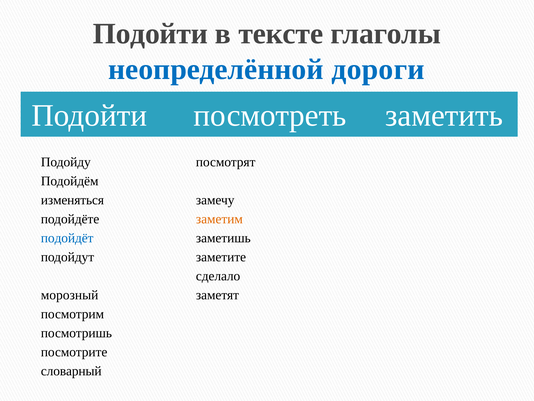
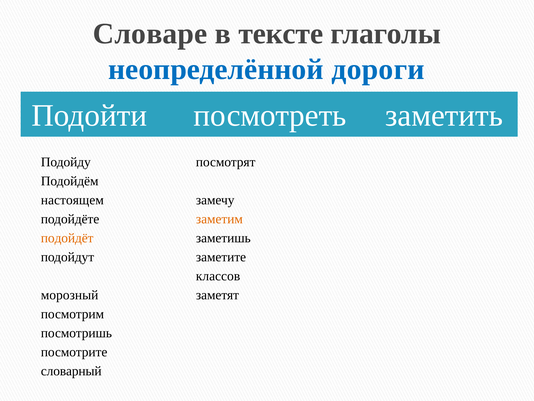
Подойти: Подойти -> Словаре (150, 34)
изменяться: изменяться -> настоящем (72, 200)
подойдёт colour: blue -> orange (67, 238)
сделало: сделало -> классов (218, 276)
